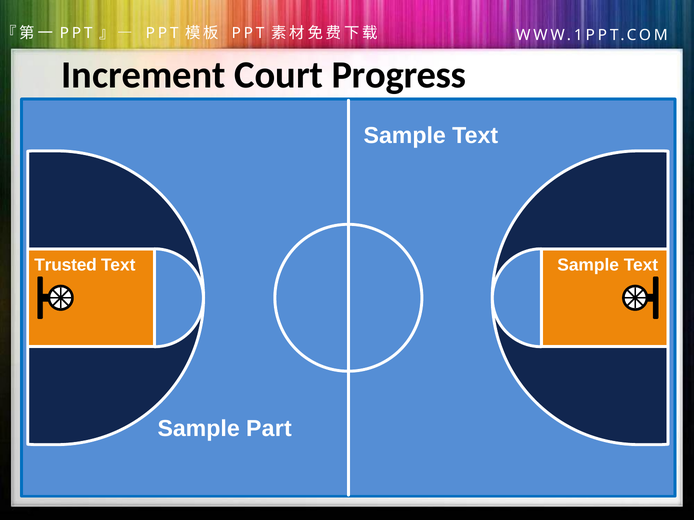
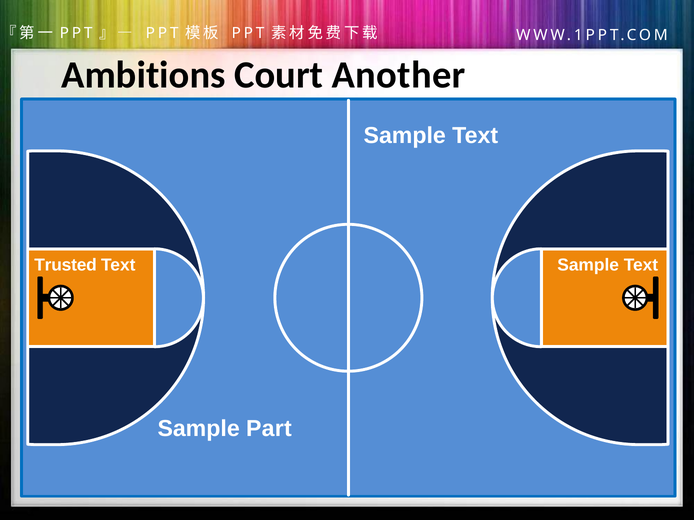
Increment: Increment -> Ambitions (143, 75)
Progress: Progress -> Another (399, 75)
